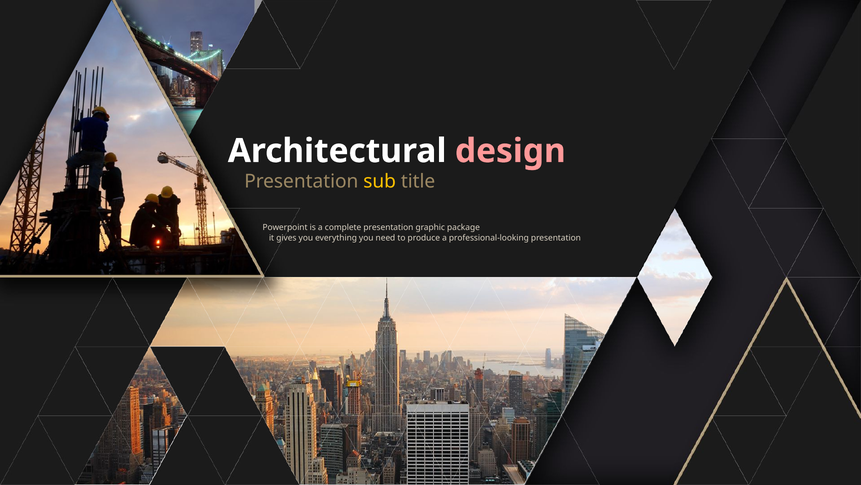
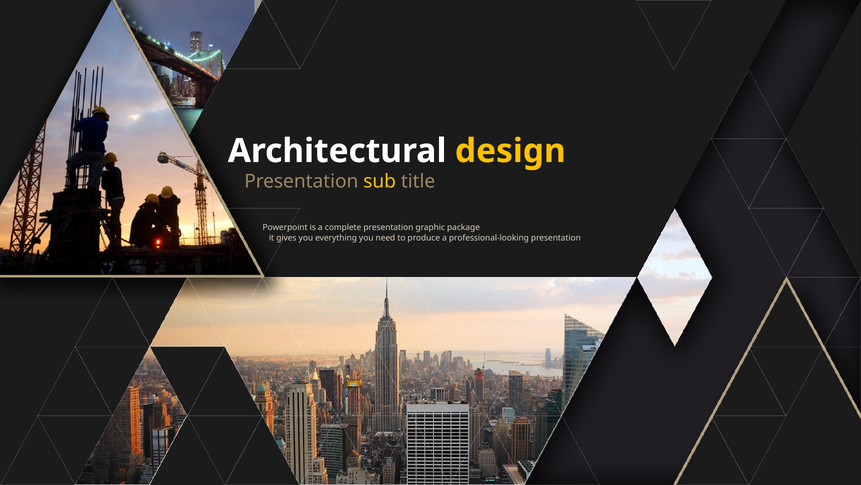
design colour: pink -> yellow (510, 151)
